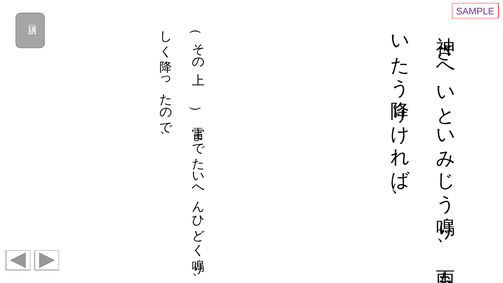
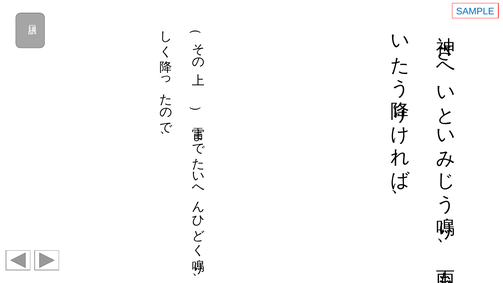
SAMPLE colour: purple -> blue (475, 11)
